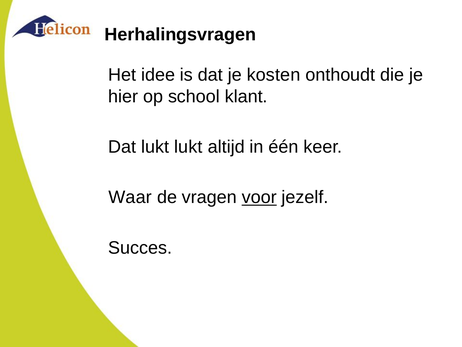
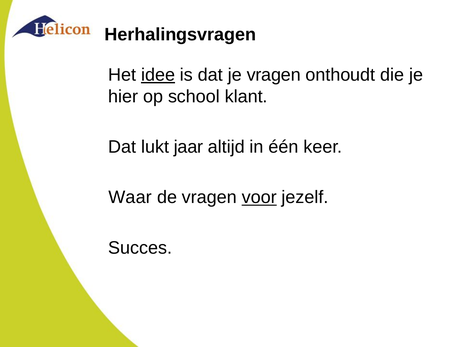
idee underline: none -> present (158, 75)
je kosten: kosten -> vragen (274, 75)
lukt lukt: lukt -> jaar (188, 147)
